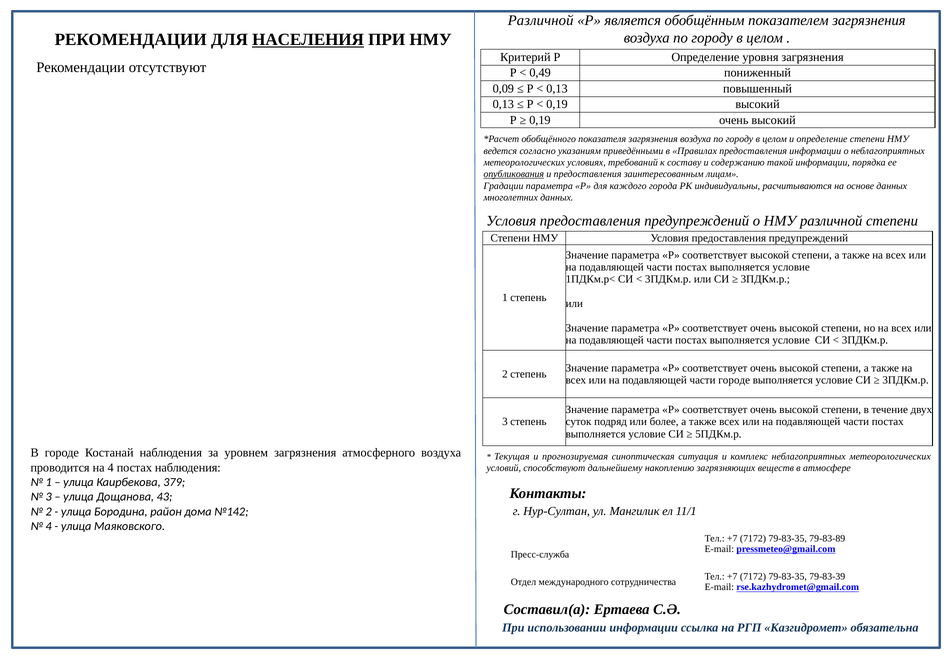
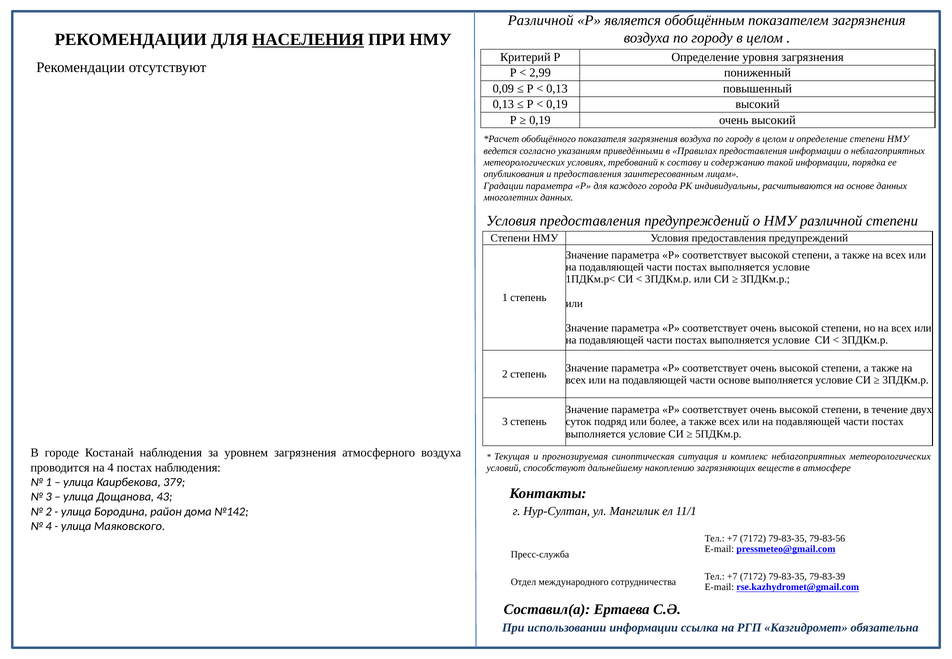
0,49: 0,49 -> 2,99 (540, 73)
опубликования underline: present -> none (514, 174)
части городе: городе -> основе (734, 380)
79-83-89: 79-83-89 -> 79-83-56 (827, 538)
